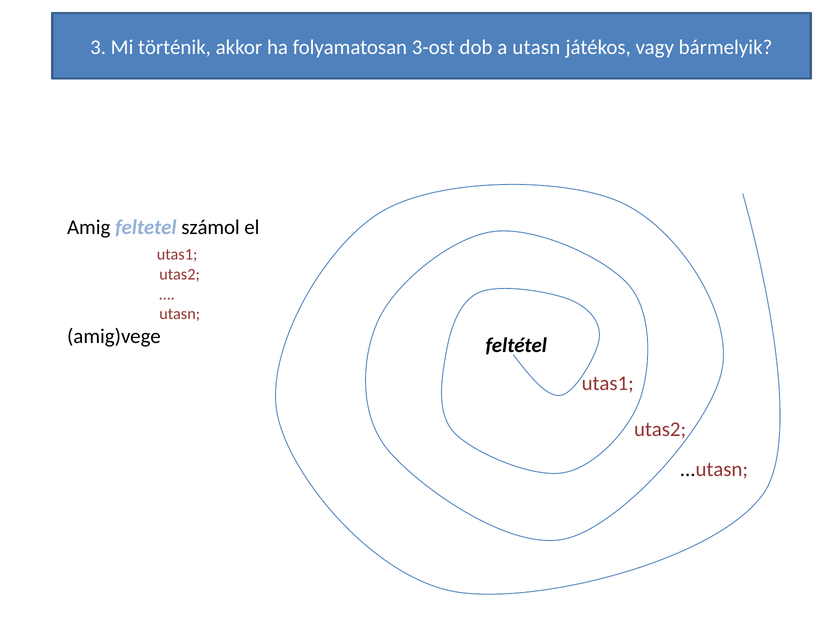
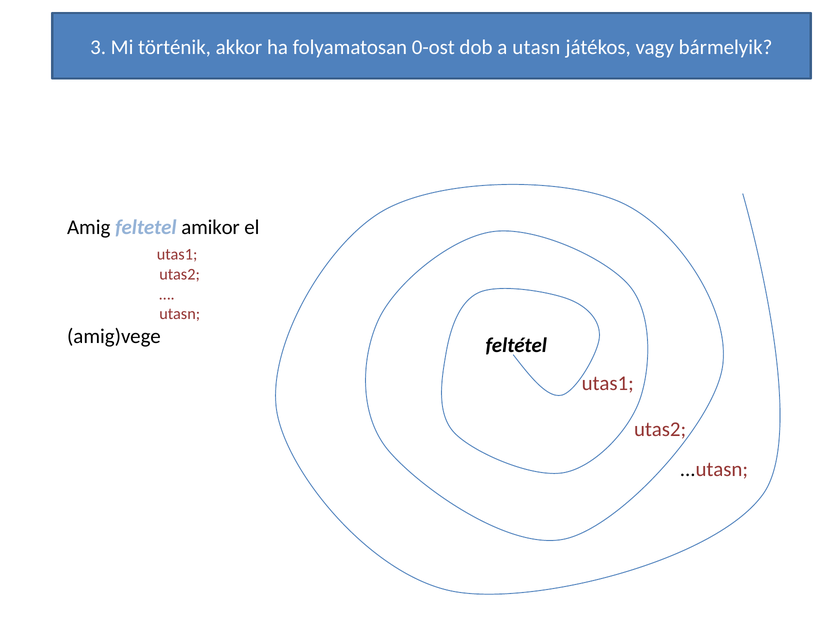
3-ost: 3-ost -> 0-ost (433, 47)
számol: számol -> amikor (211, 227)
